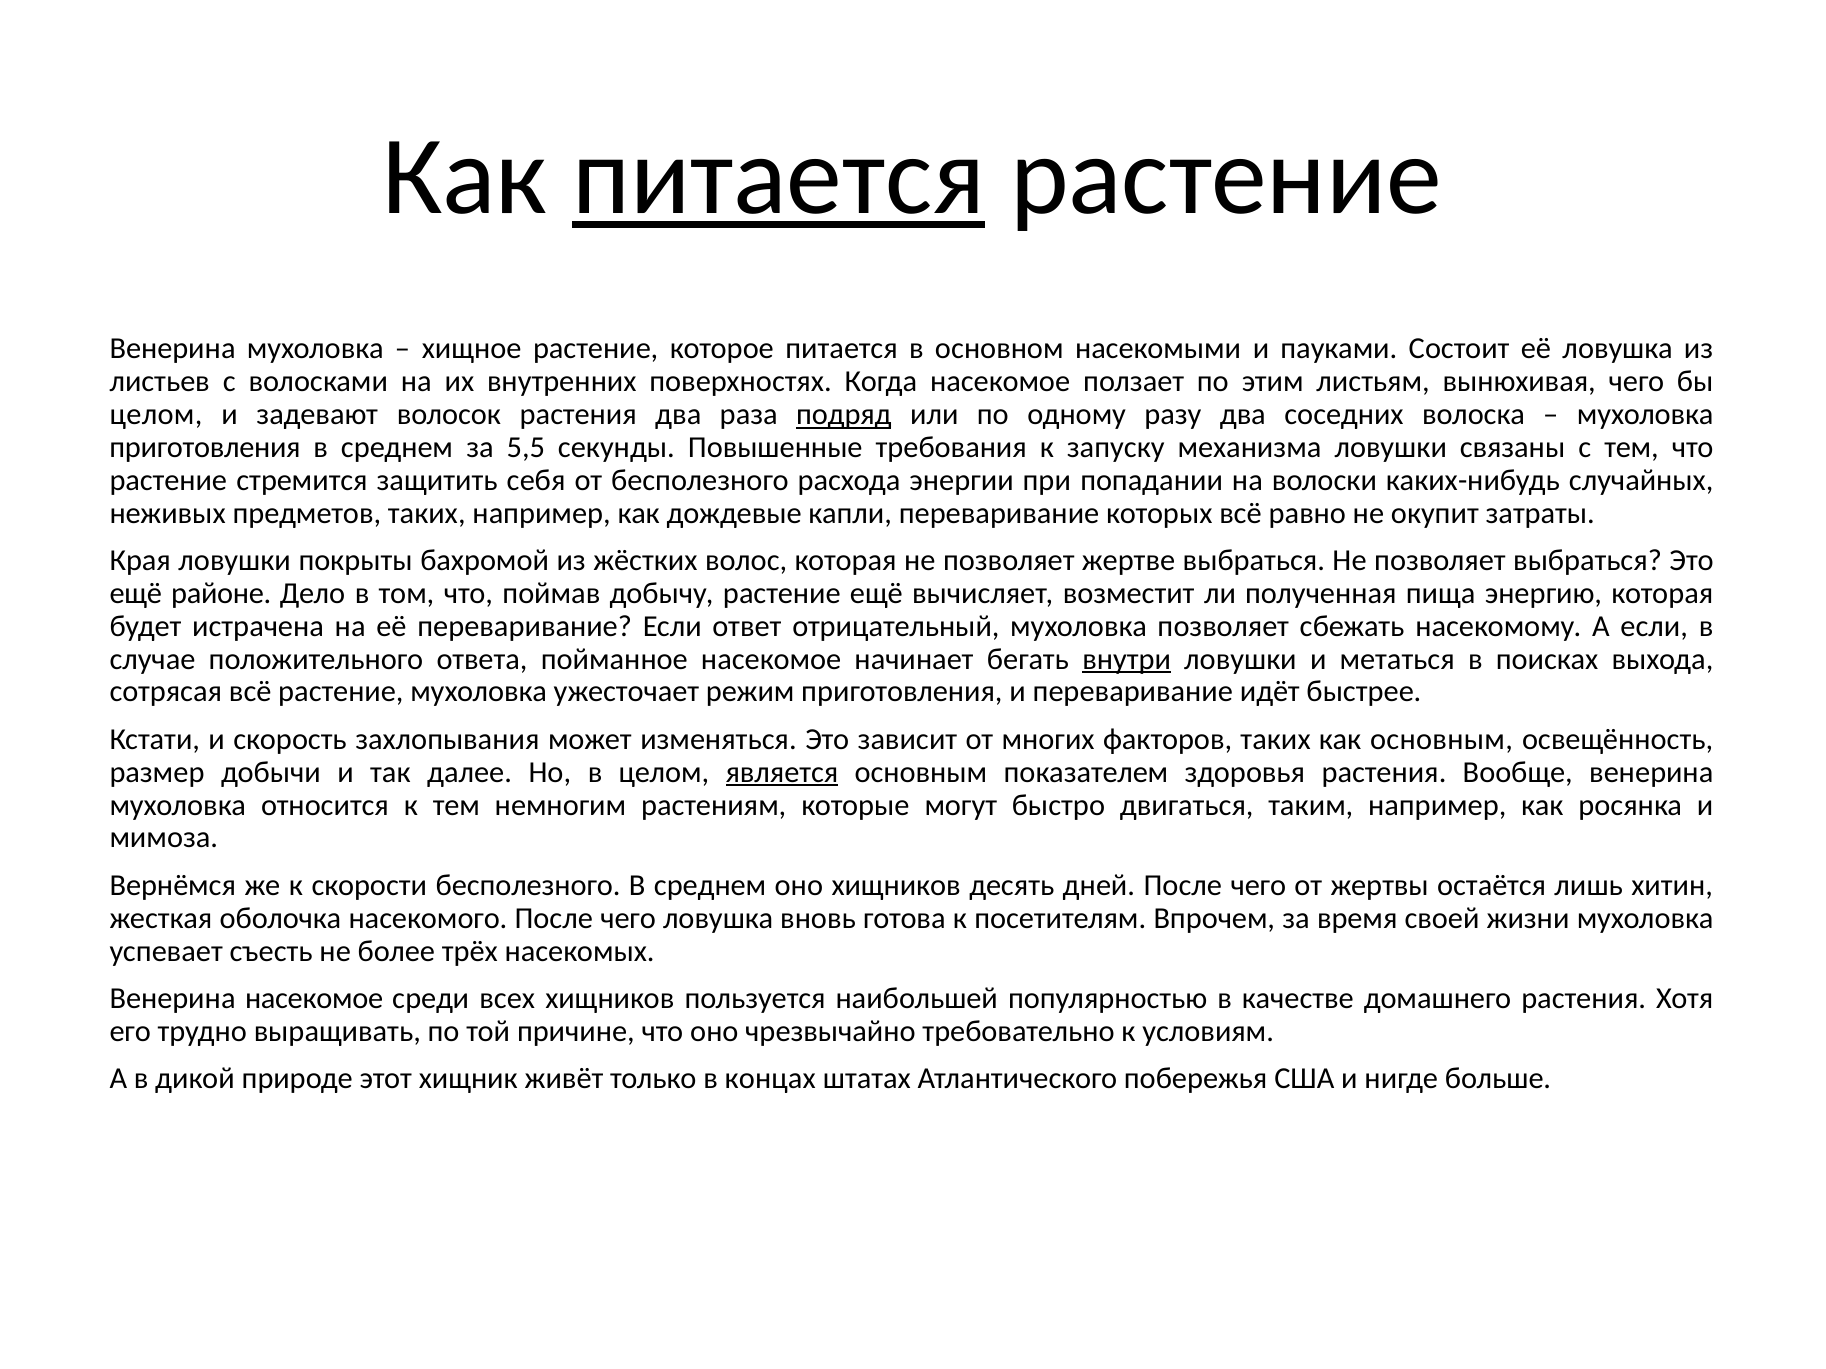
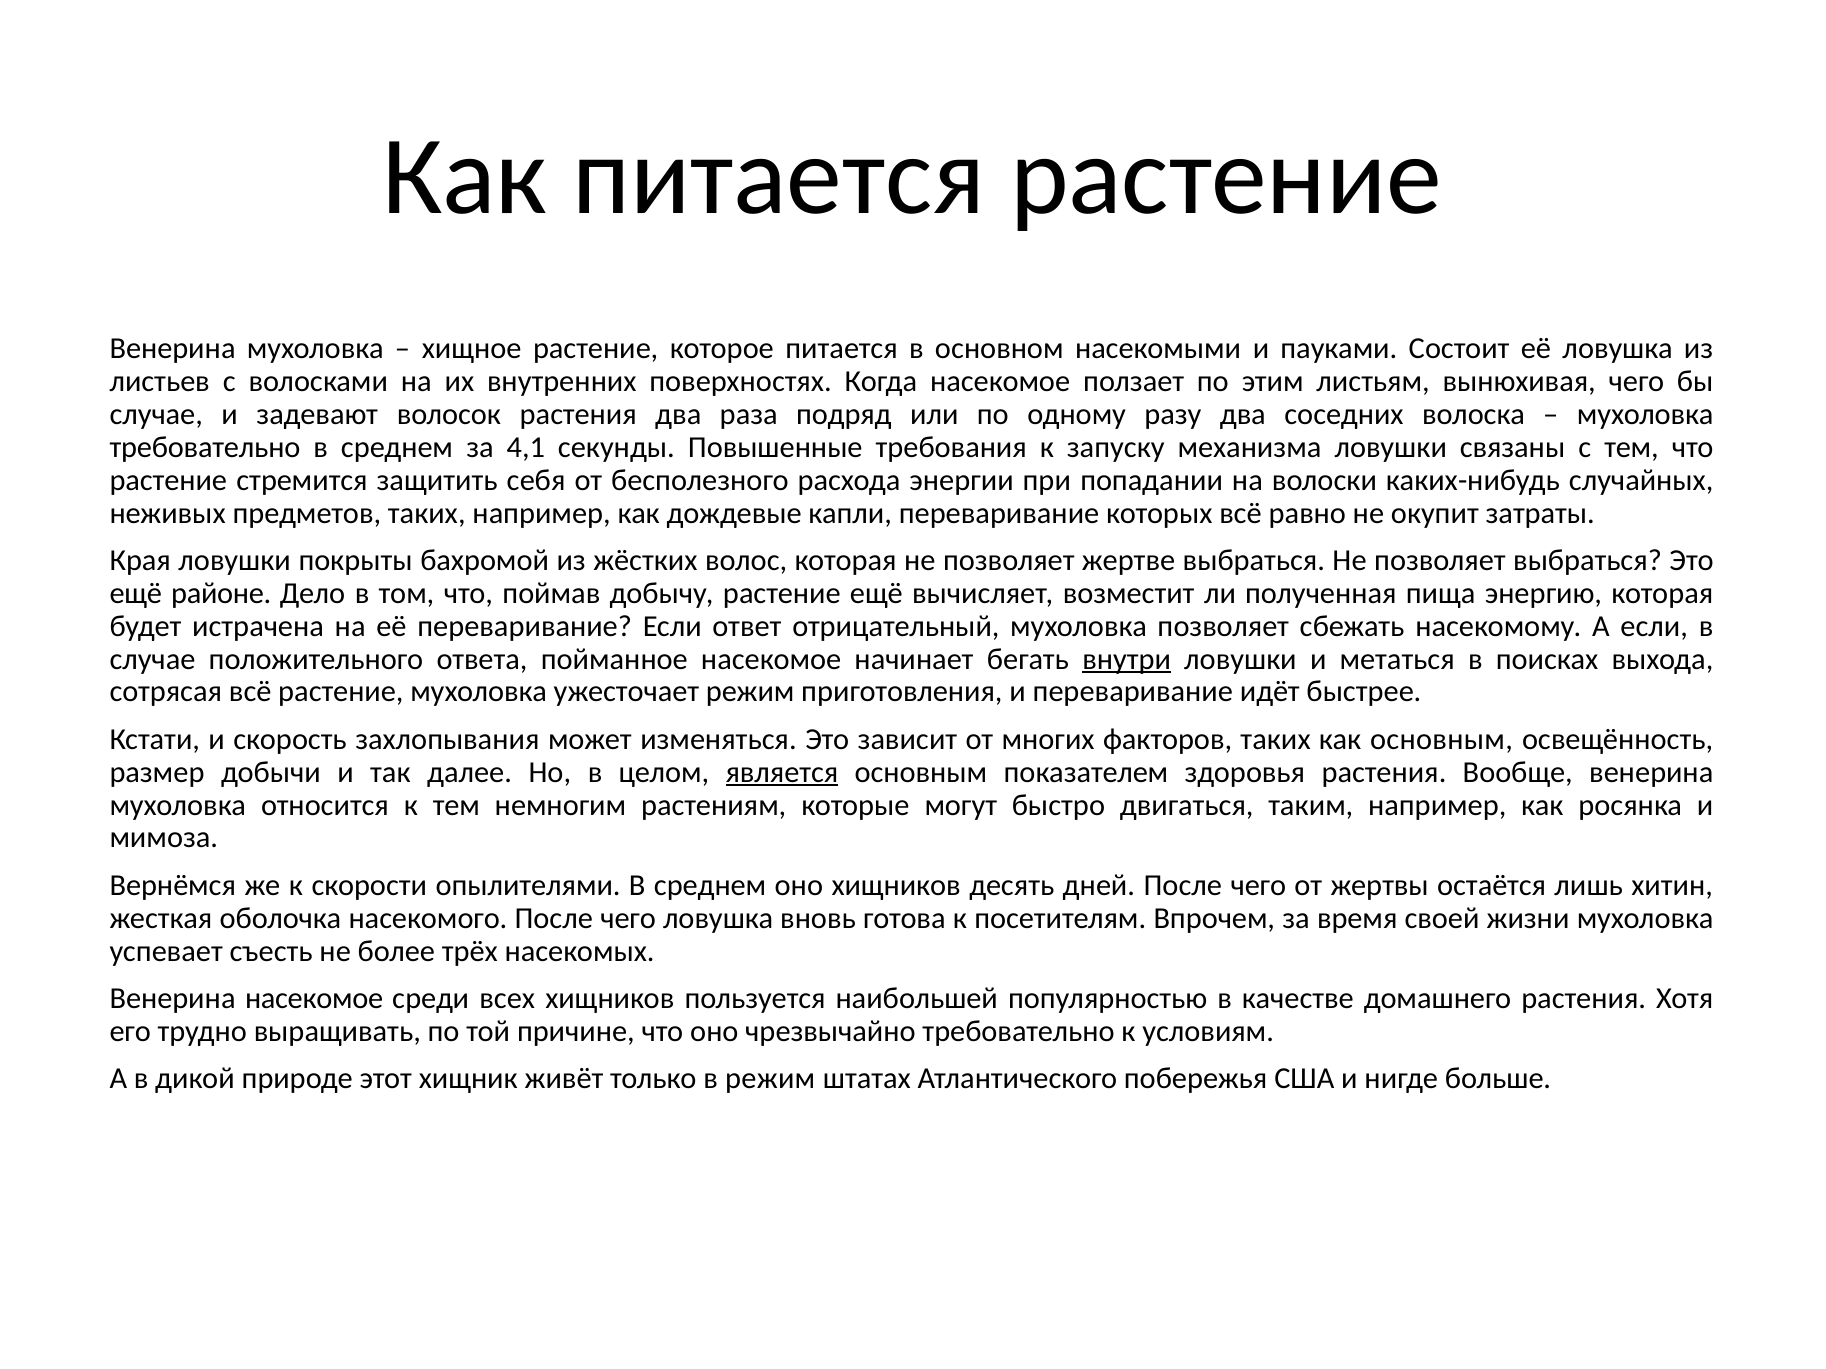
питается underline: present -> none (779, 177)
целом: целом -> случае (156, 415)
подряд underline: present -> none (844, 415)
приготовления: приготовления -> требовательно (205, 448)
5,5: 5,5 -> 4,1 (526, 448)
скорости бесполезного: бесполезного -> опылителями (528, 886)
в концах: концах -> режим (770, 1079)
